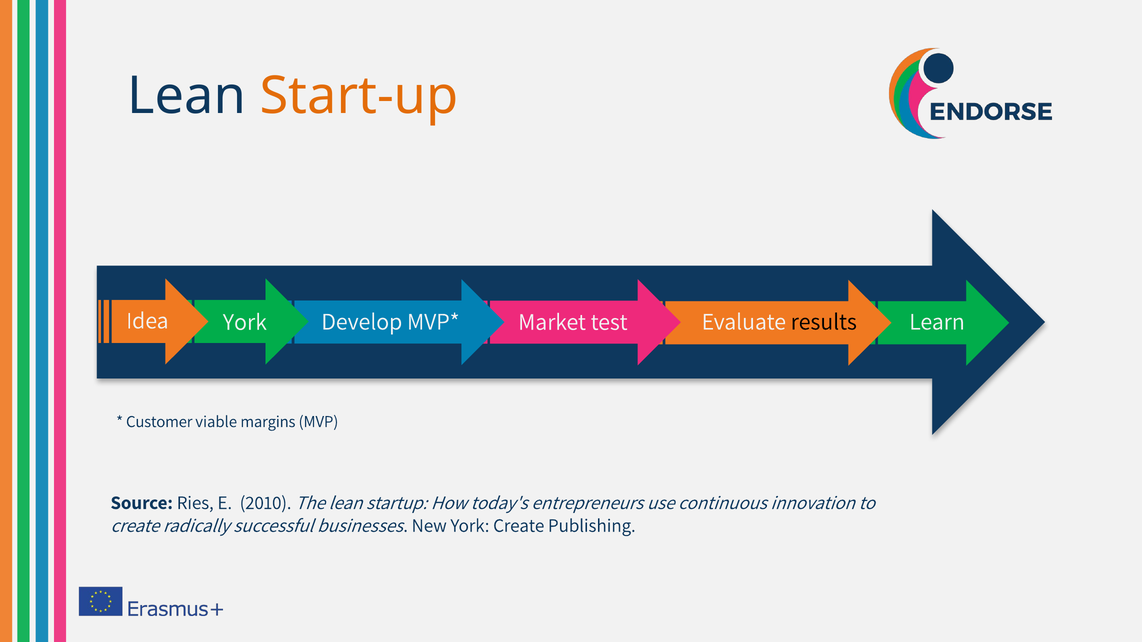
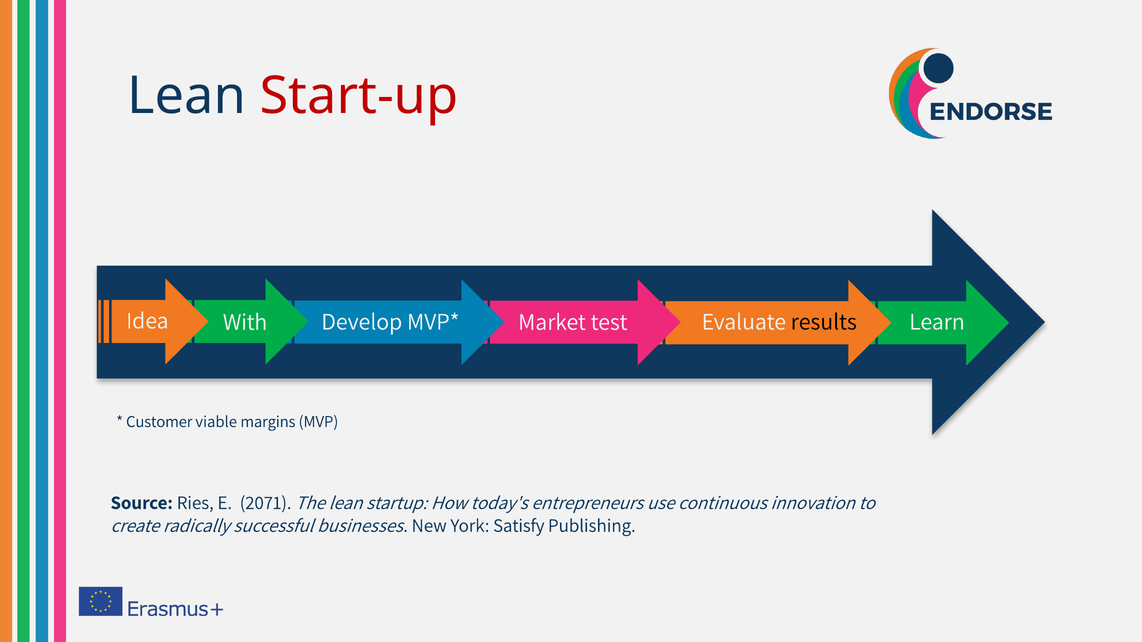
Start-up colour: orange -> red (359, 96)
York: York -> With (245, 322)
2010: 2010 -> 2071 (266, 503)
York Create: Create -> Satisfy (519, 526)
